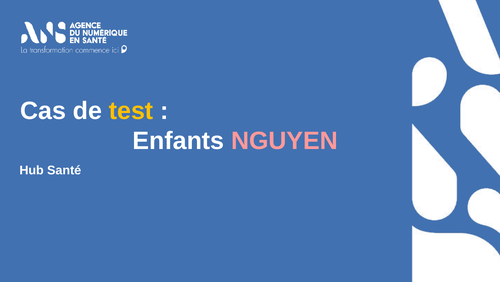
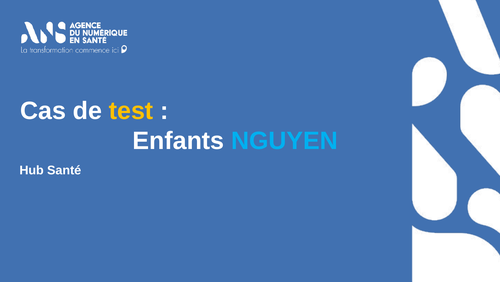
NGUYEN colour: pink -> light blue (284, 140)
